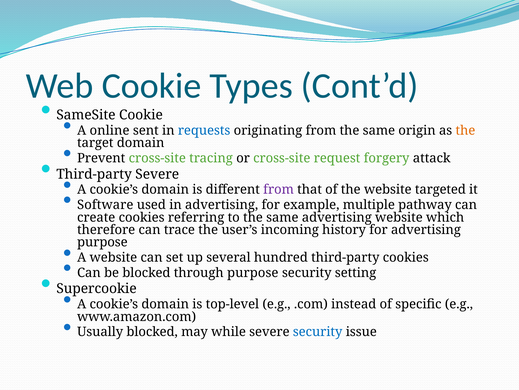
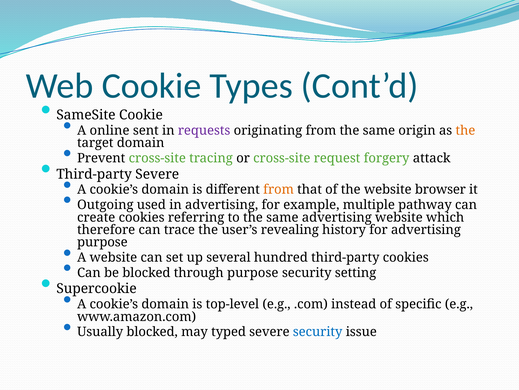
requests colour: blue -> purple (204, 130)
from colour: purple -> orange (279, 189)
targeted: targeted -> browser (440, 189)
Software: Software -> Outgoing (105, 205)
incoming: incoming -> revealing (290, 229)
while: while -> typed (229, 331)
